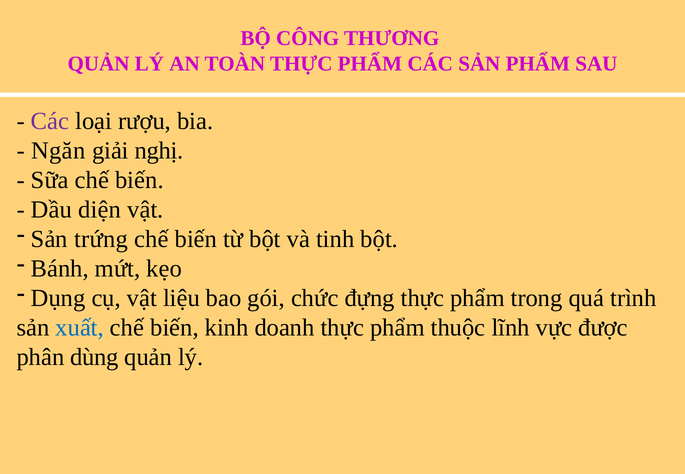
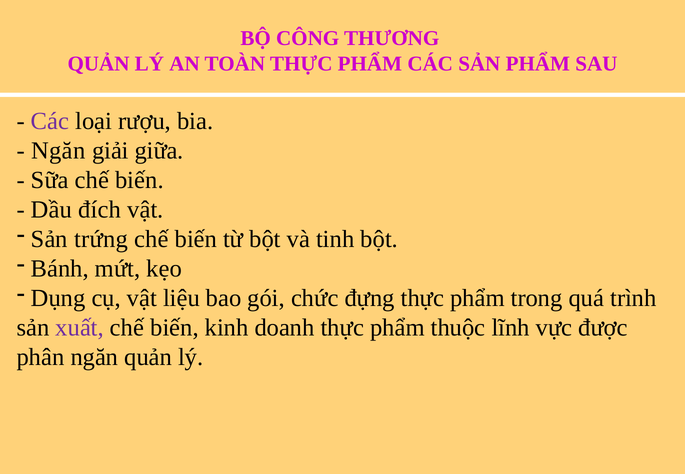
nghị: nghị -> giữa (159, 151)
diện: diện -> đích (100, 210)
xuất colour: blue -> purple (80, 328)
phân dùng: dùng -> ngăn (94, 357)
